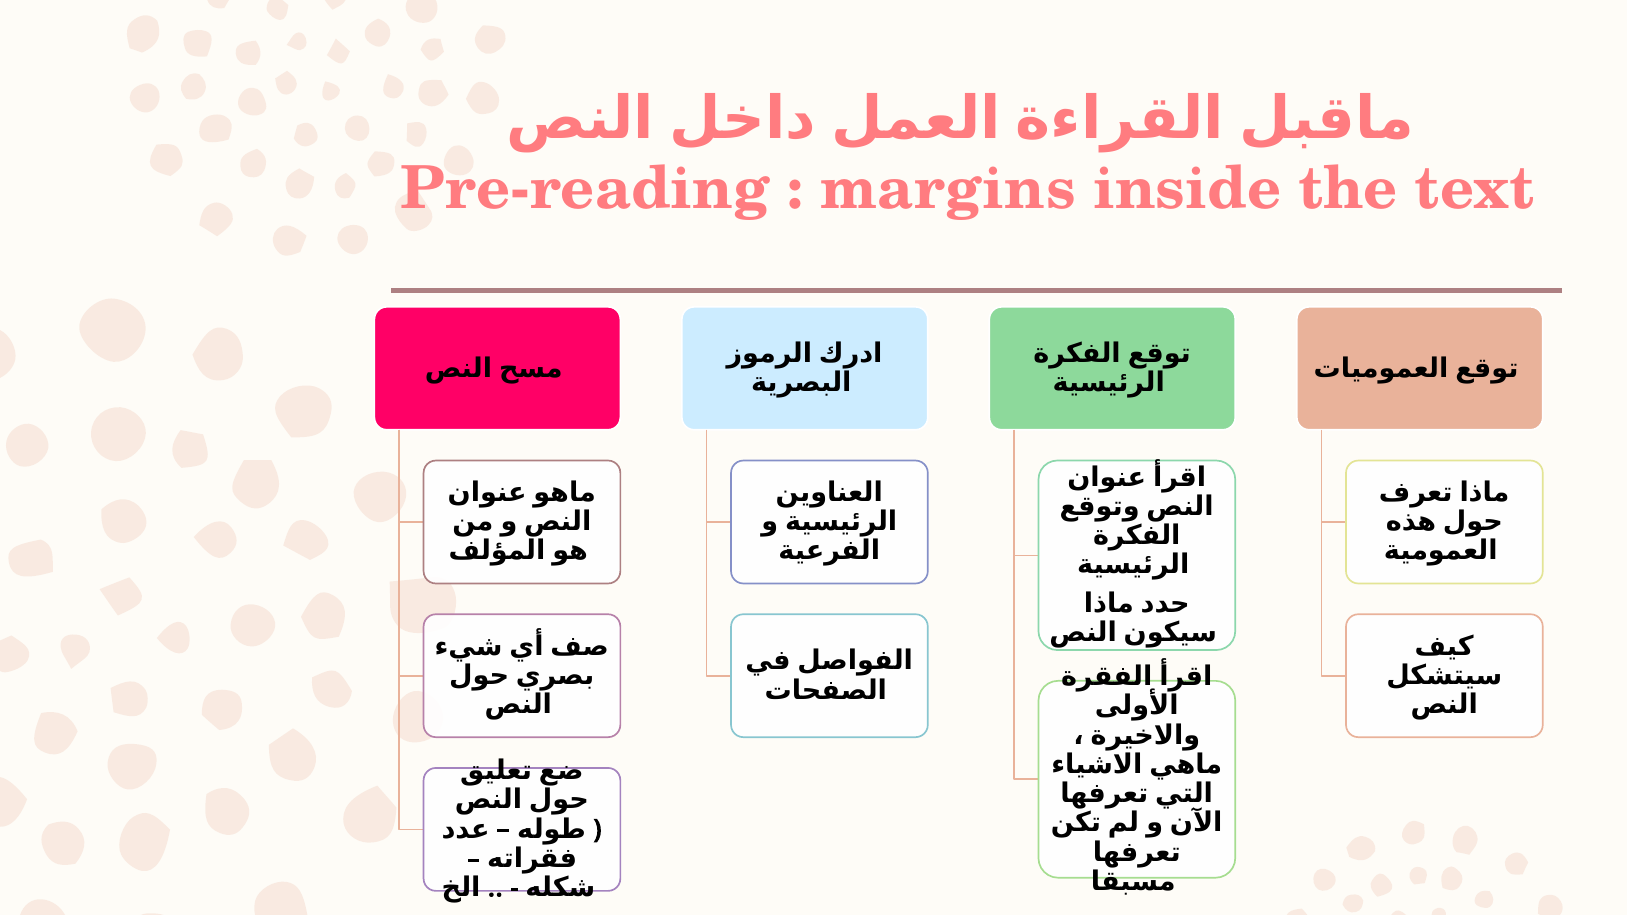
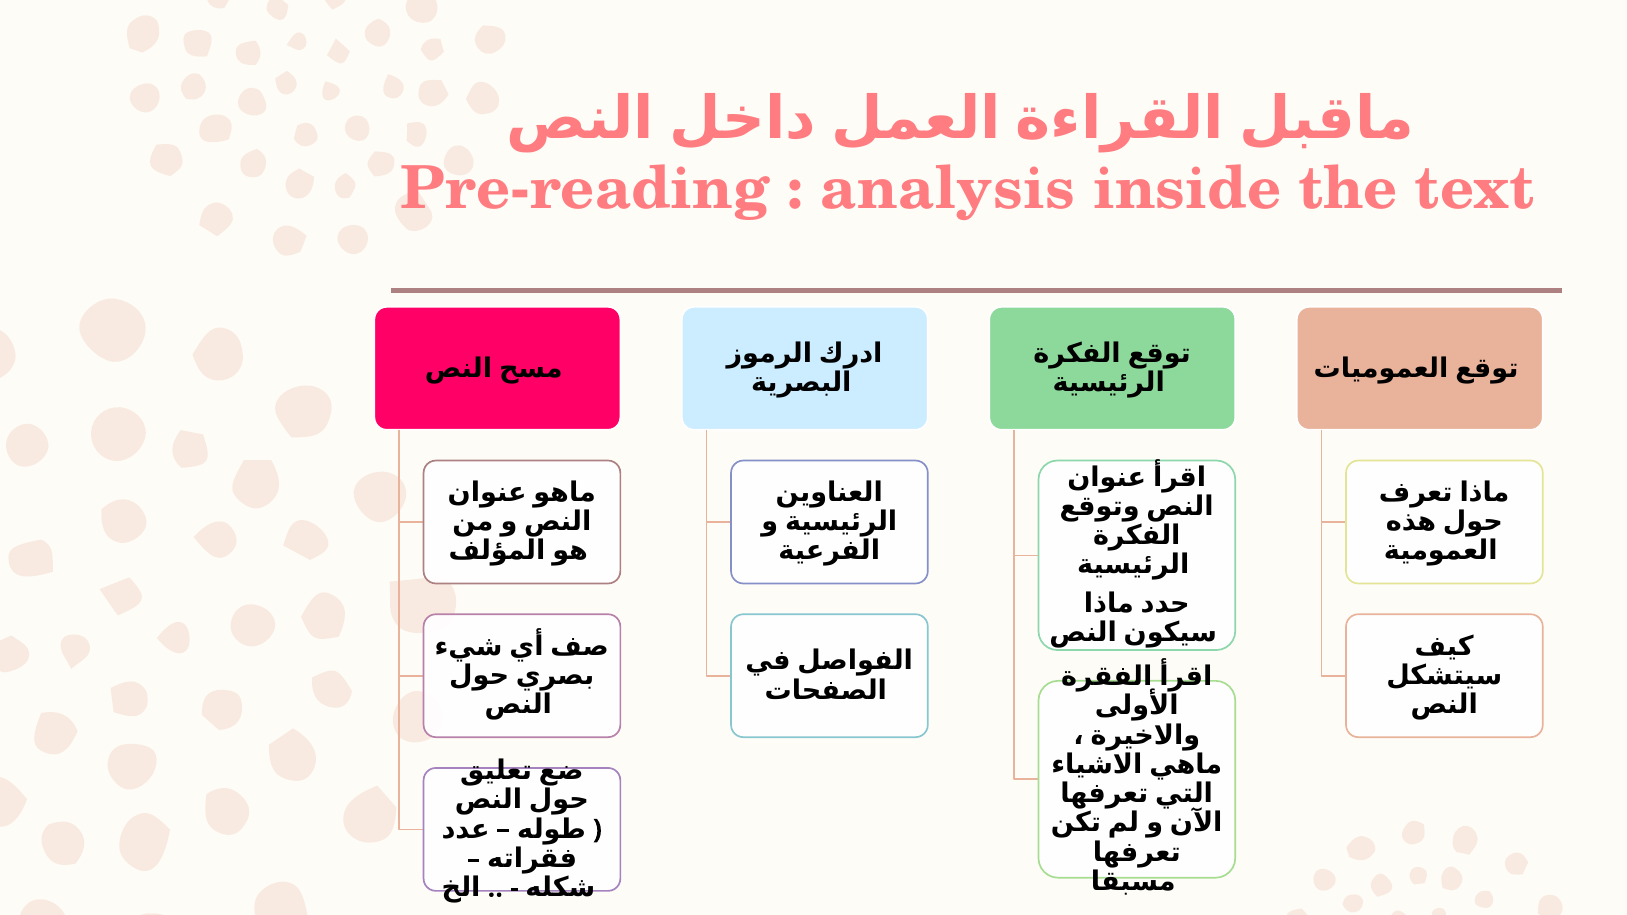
margins: margins -> analysis (948, 189)
